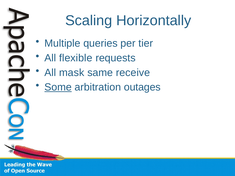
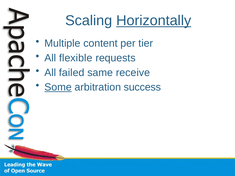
Horizontally underline: none -> present (154, 21)
queries: queries -> content (100, 43)
mask: mask -> failed (72, 73)
outages: outages -> success (142, 87)
